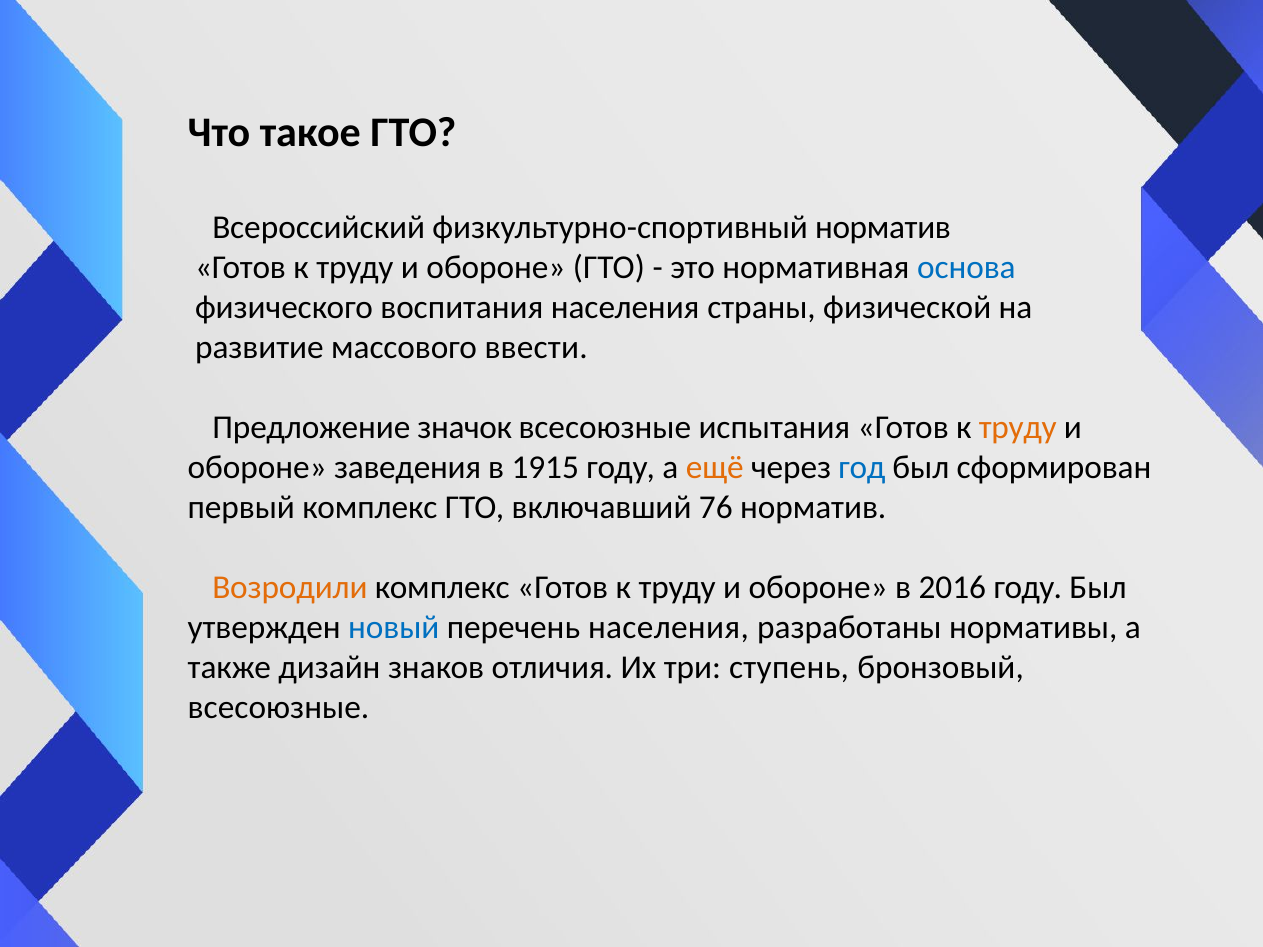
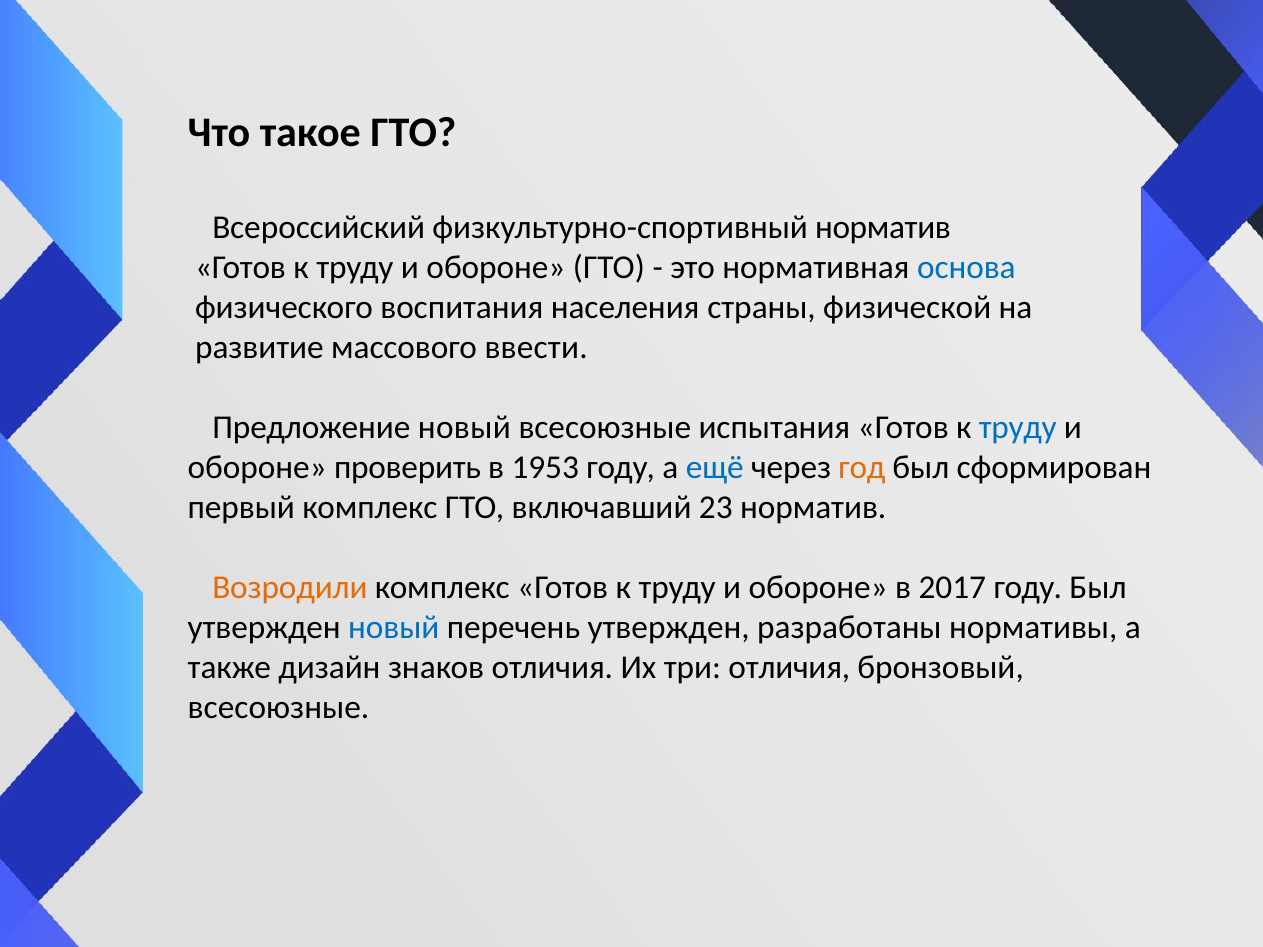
Предложение значок: значок -> новый (464, 427)
труду colour: orange -> blue (1018, 427)
заведения: заведения -> проверить (408, 467)
1915: 1915 -> 1953 (545, 467)
ещё colour: orange -> blue (715, 467)
год colour: blue -> orange (862, 467)
76: 76 -> 23 (716, 507)
2016: 2016 -> 2017 (952, 587)
перечень населения: населения -> утвержден (669, 627)
три ступень: ступень -> отличия (789, 667)
